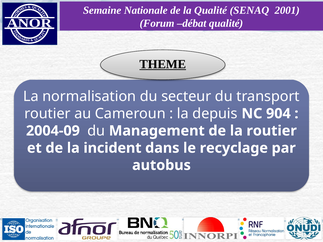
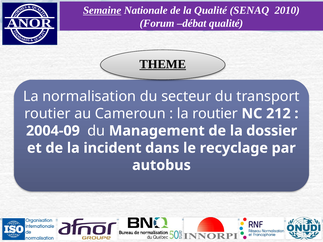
Semaine underline: none -> present (102, 10)
2001: 2001 -> 2010 (287, 10)
la depuis: depuis -> routier (215, 114)
904: 904 -> 212 (278, 114)
la routier: routier -> dossier (272, 131)
